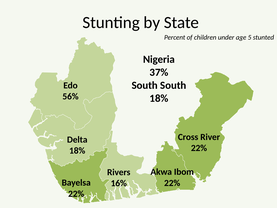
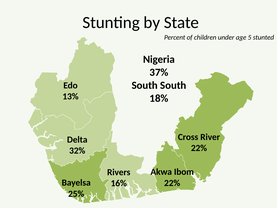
56%: 56% -> 13% (71, 96)
18%: 18% -> 32% (77, 150)
22%: 22% -> 25% (76, 194)
